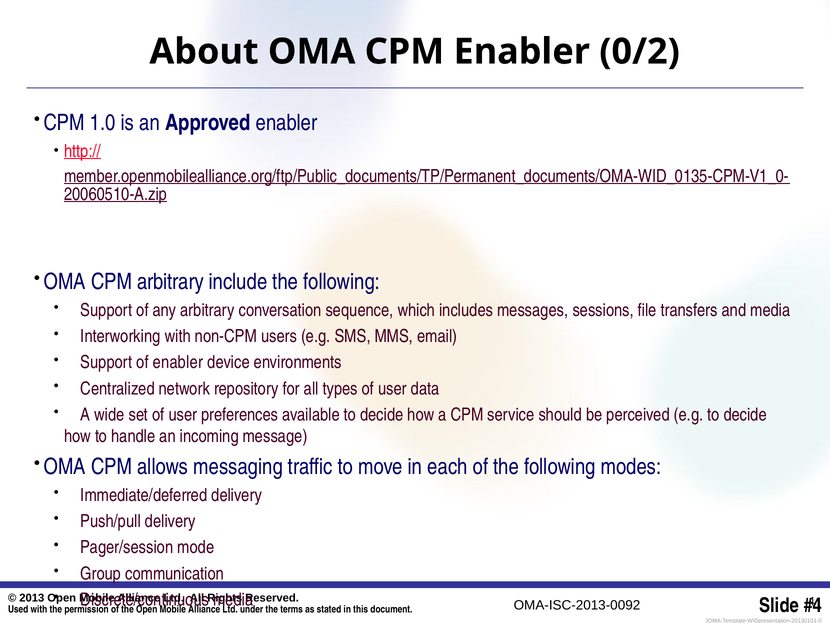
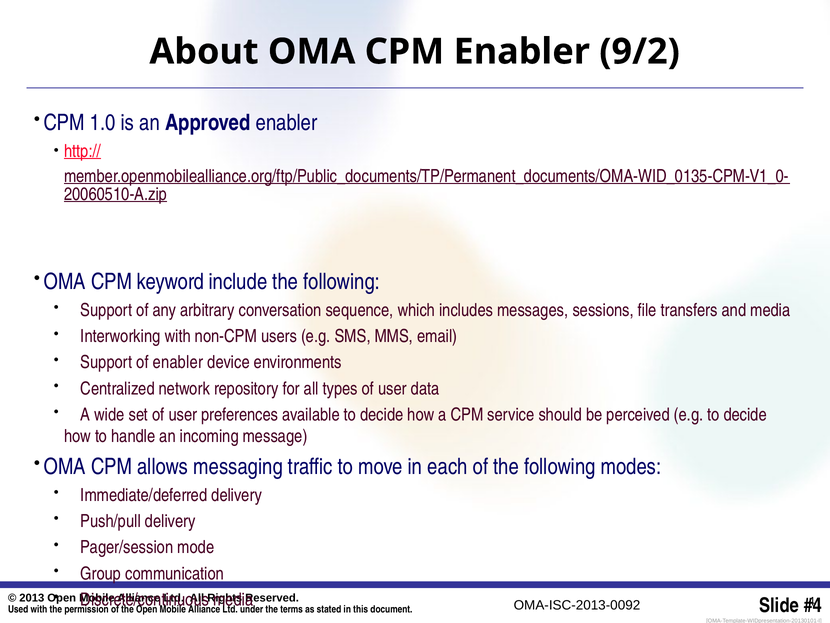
0/2: 0/2 -> 9/2 (640, 52)
CPM arbitrary: arbitrary -> keyword (171, 282)
